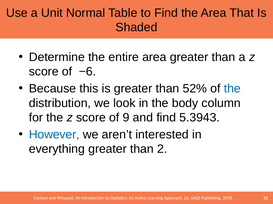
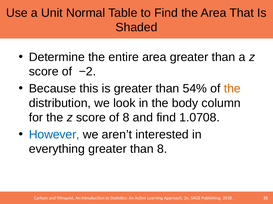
−6: −6 -> −2 (87, 72)
52%: 52% -> 54% (195, 89)
the colour: blue -> orange (232, 89)
of 9: 9 -> 8 (126, 118)
5.3943: 5.3943 -> 1.0708 (200, 118)
than 2: 2 -> 8 (162, 150)
